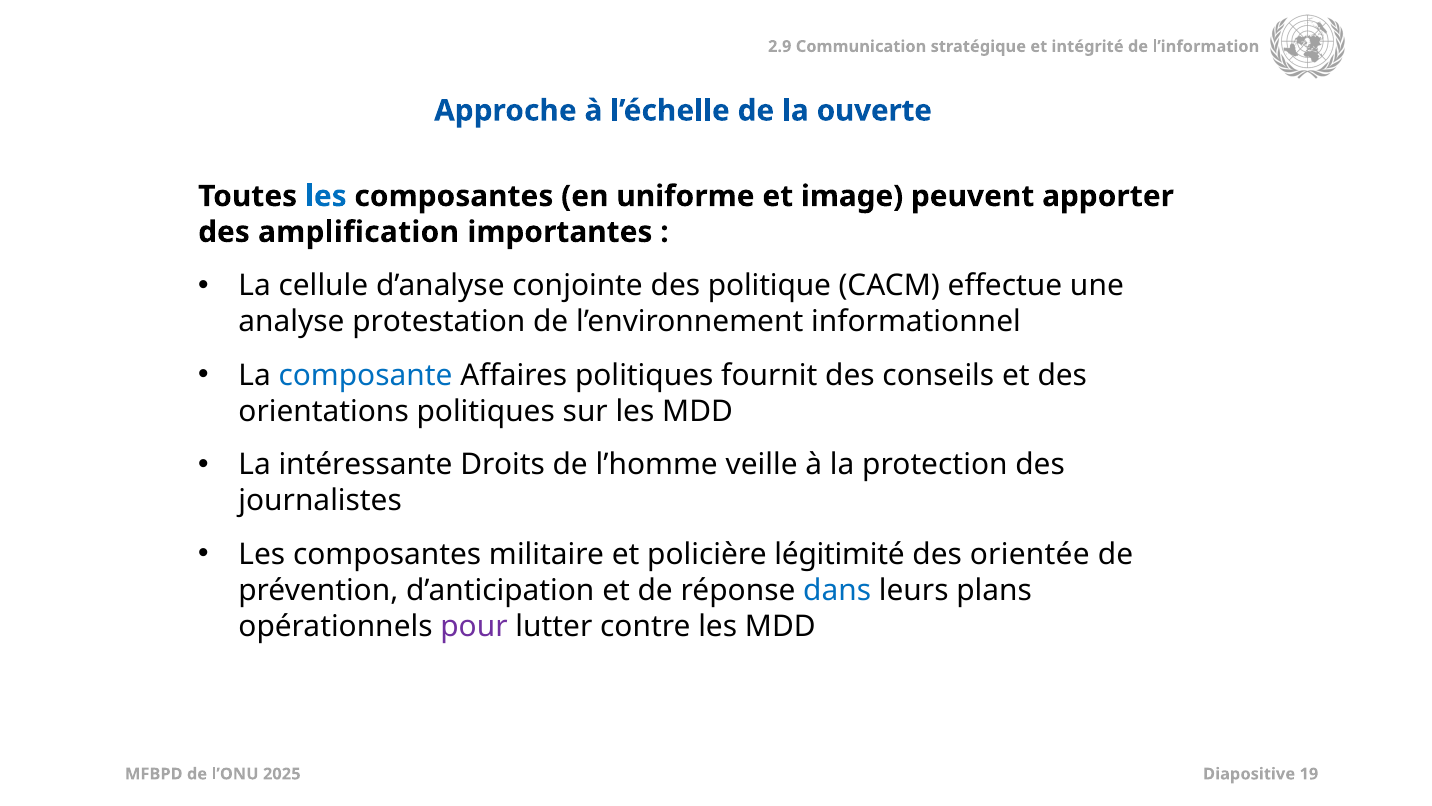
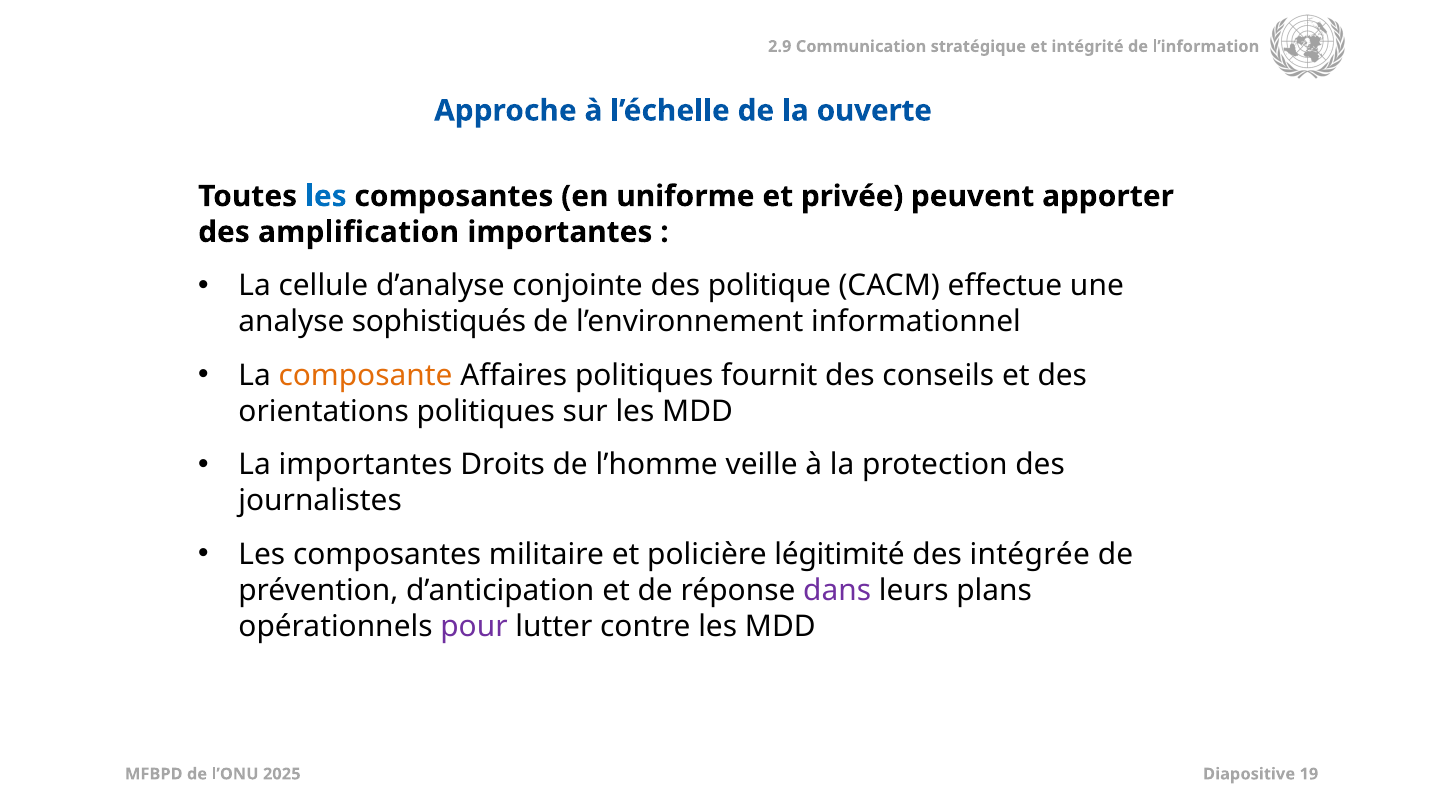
image: image -> privée (852, 196)
protestation: protestation -> sophistiqués (439, 322)
composante colour: blue -> orange (366, 375)
La intéressante: intéressante -> importantes (365, 465)
orientée: orientée -> intégrée (1030, 554)
dans colour: blue -> purple (837, 590)
